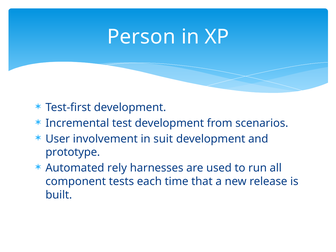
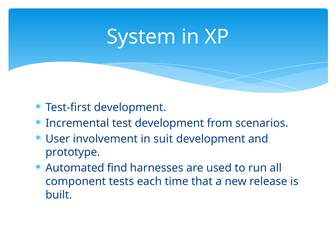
Person: Person -> System (141, 37)
rely: rely -> find (117, 168)
